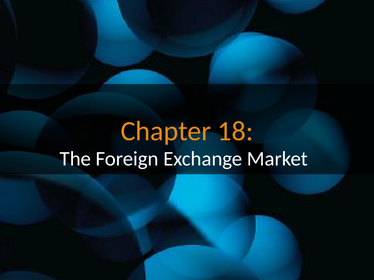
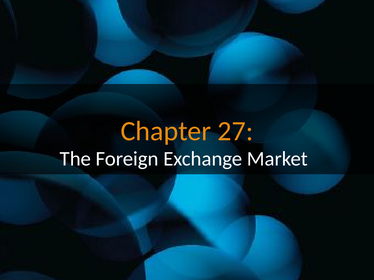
18: 18 -> 27 (235, 131)
